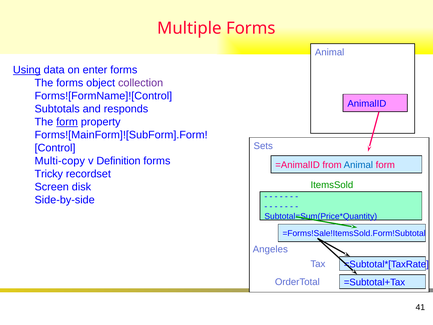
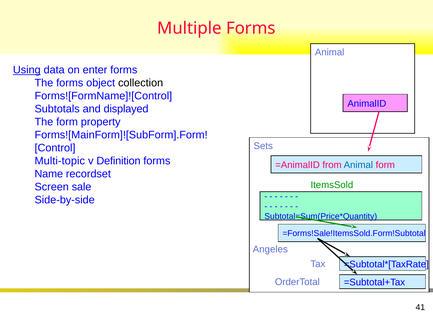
collection colour: purple -> black (141, 83)
responds: responds -> displayed (126, 109)
form underline: present -> none (67, 122)
Multi-copy: Multi-copy -> Multi-topic (60, 161)
Tricky: Tricky -> Name (49, 174)
disk: disk -> sale (82, 187)
